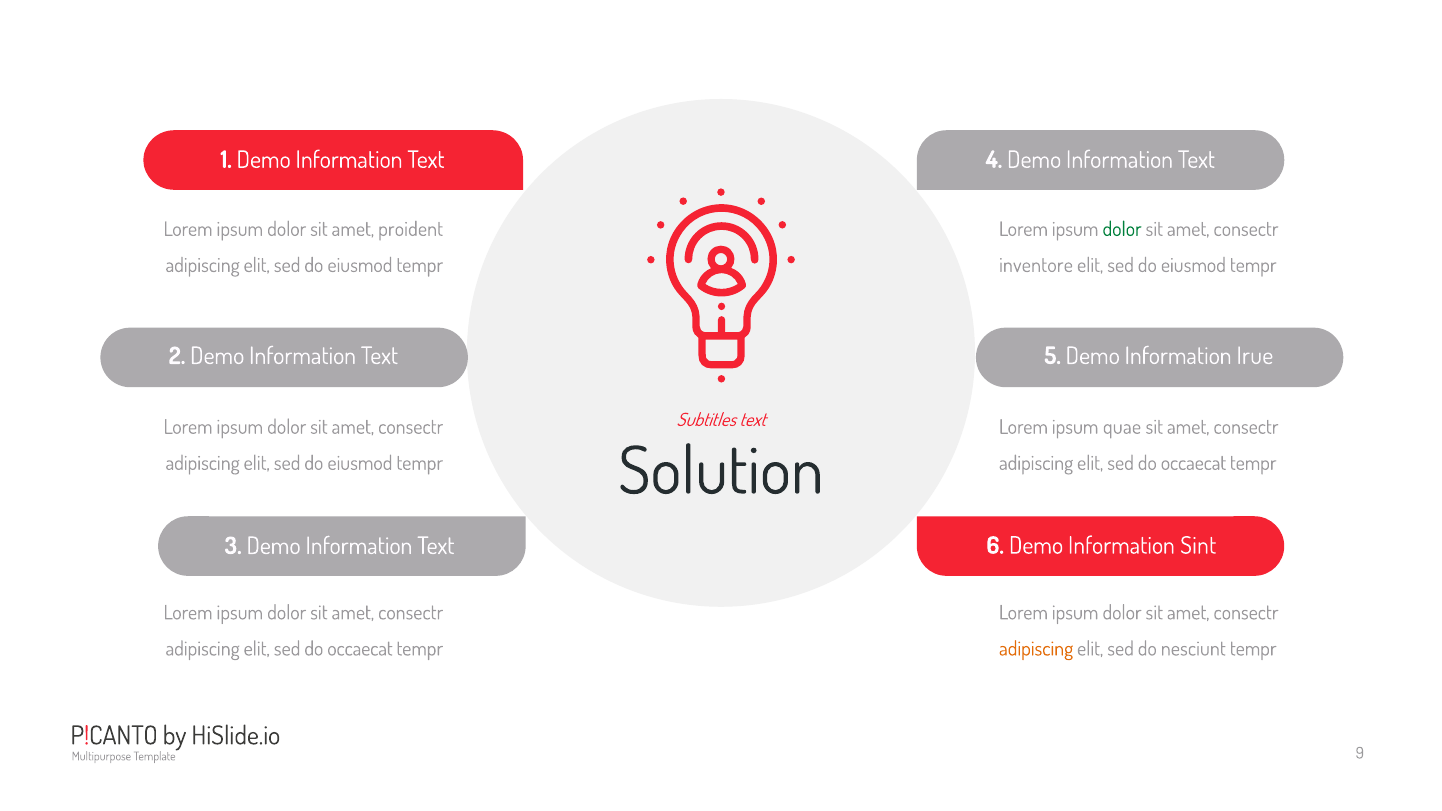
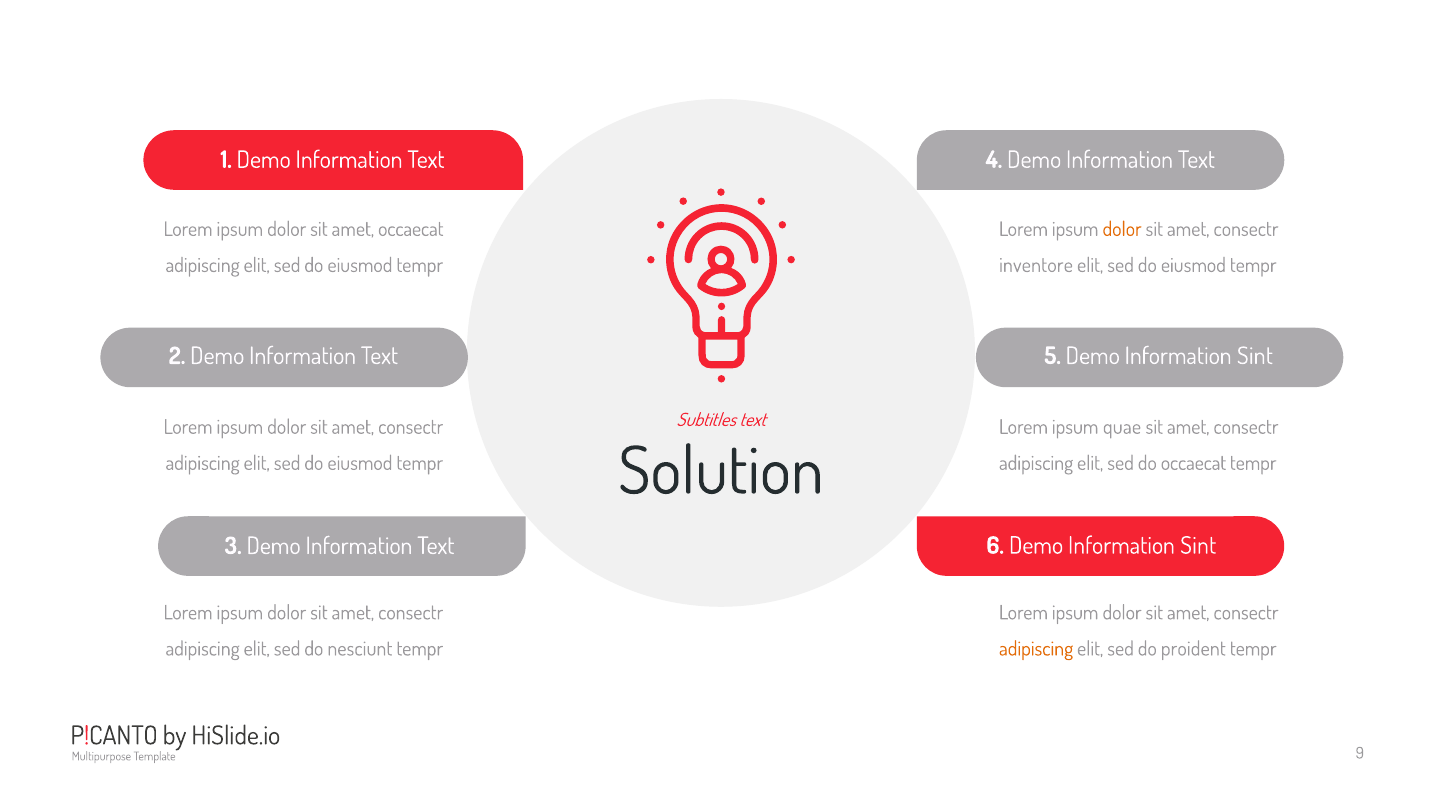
amet proident: proident -> occaecat (411, 229)
dolor colour: green -> orange (1122, 229)
5 Demo Information Irue: Irue -> Sint (1255, 356)
occaecat: occaecat -> nesciunt (360, 649)
nesciunt: nesciunt -> proident (1193, 649)
